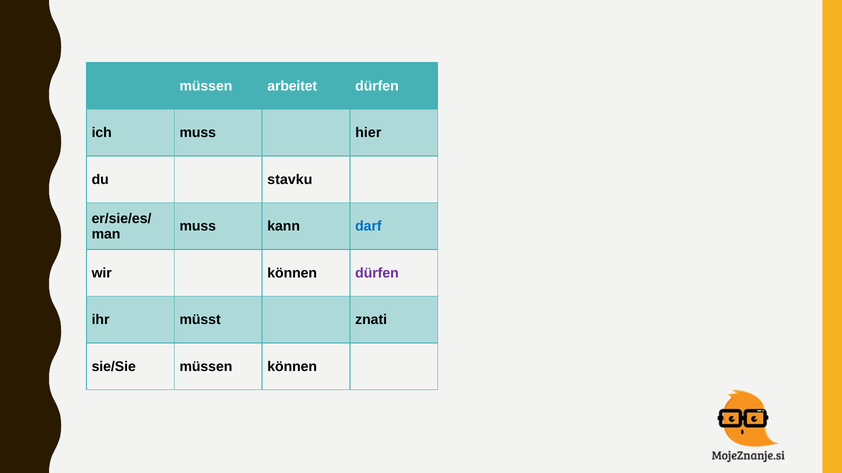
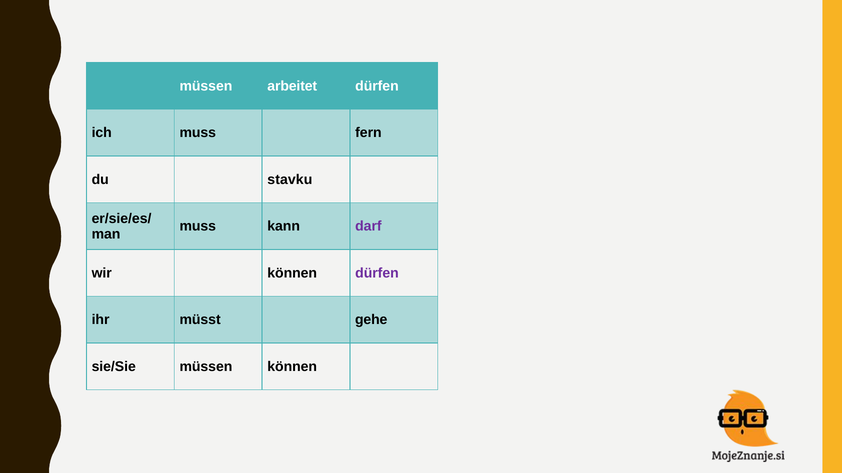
hier: hier -> fern (368, 133)
darf colour: blue -> purple (368, 227)
znati: znati -> gehe (371, 320)
